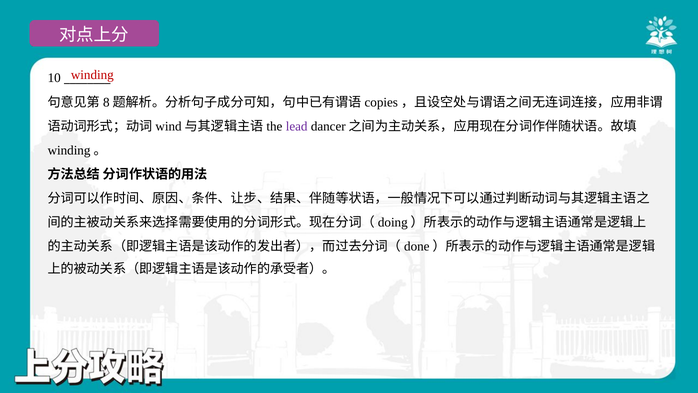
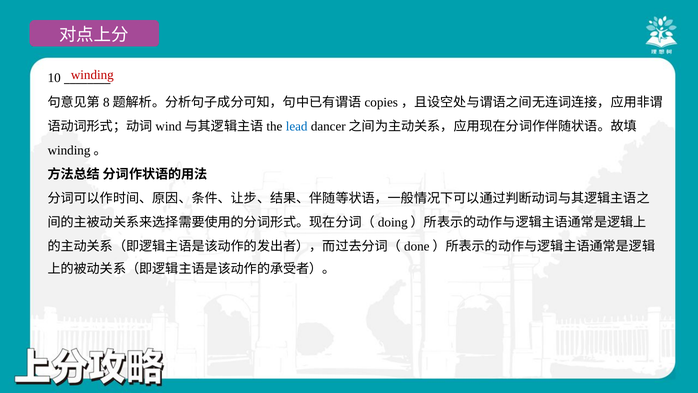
lead colour: purple -> blue (297, 126)
